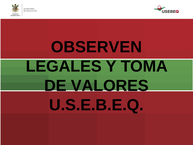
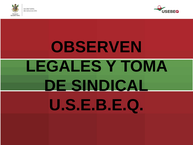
VALORES: VALORES -> SINDICAL (110, 86)
